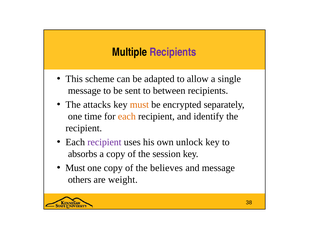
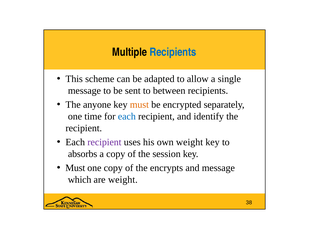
Recipients colour: purple -> blue (173, 52)
attacks: attacks -> anyone (97, 105)
each colour: orange -> blue (127, 116)
own unlock: unlock -> weight (190, 142)
believes: believes -> encrypts (167, 168)
others: others -> which (80, 179)
